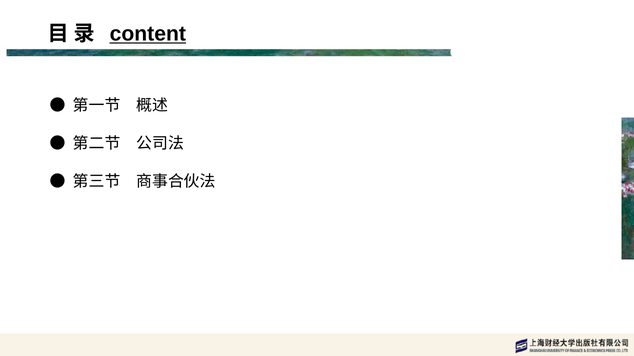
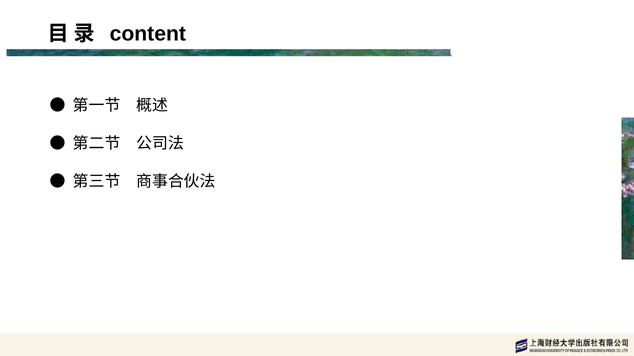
content underline: present -> none (148, 34)
